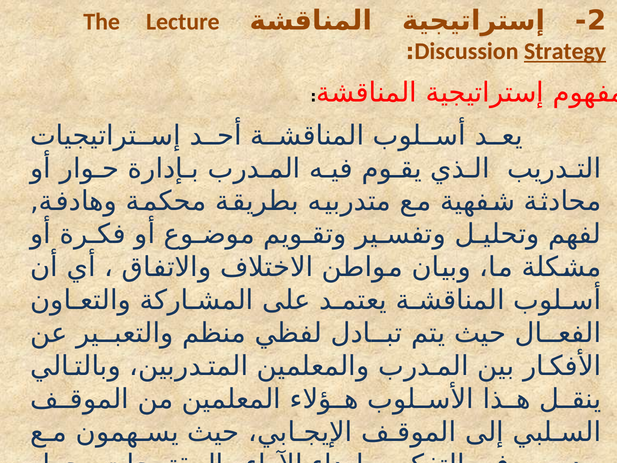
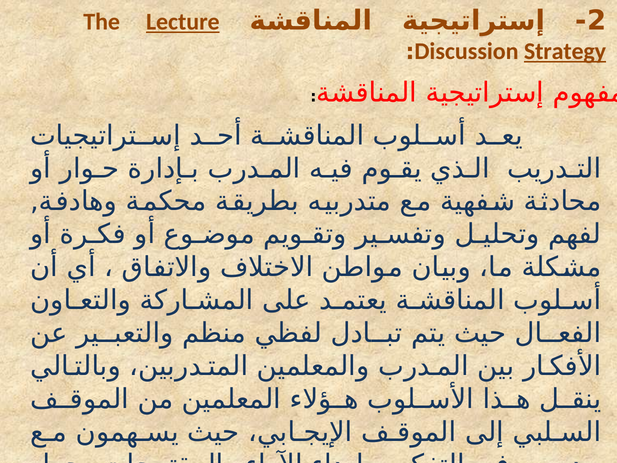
Lecture underline: none -> present (183, 22)
